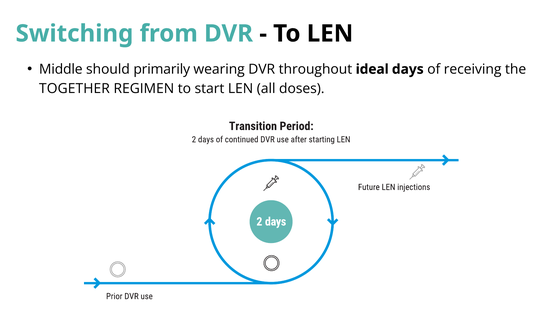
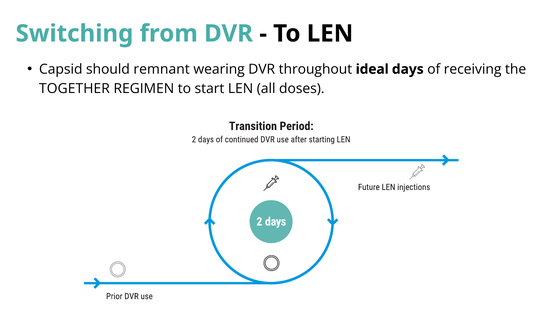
Middle: Middle -> Capsid (61, 69)
primarily: primarily -> remnant (162, 69)
